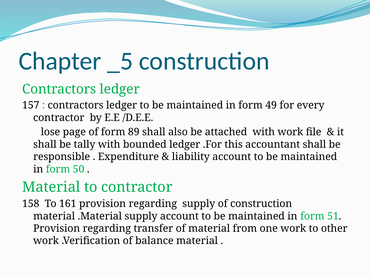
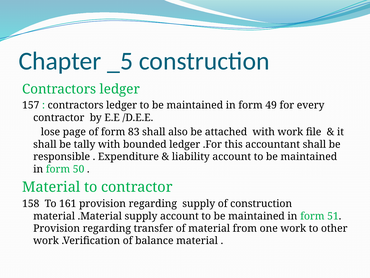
89: 89 -> 83 (134, 132)
